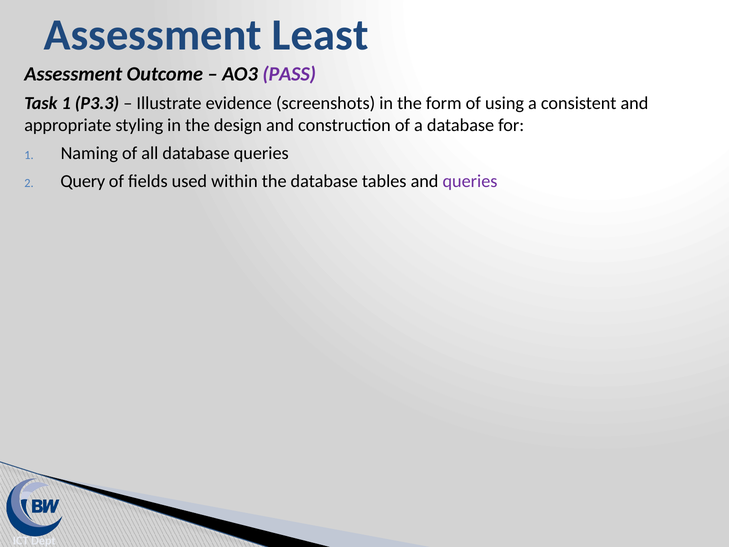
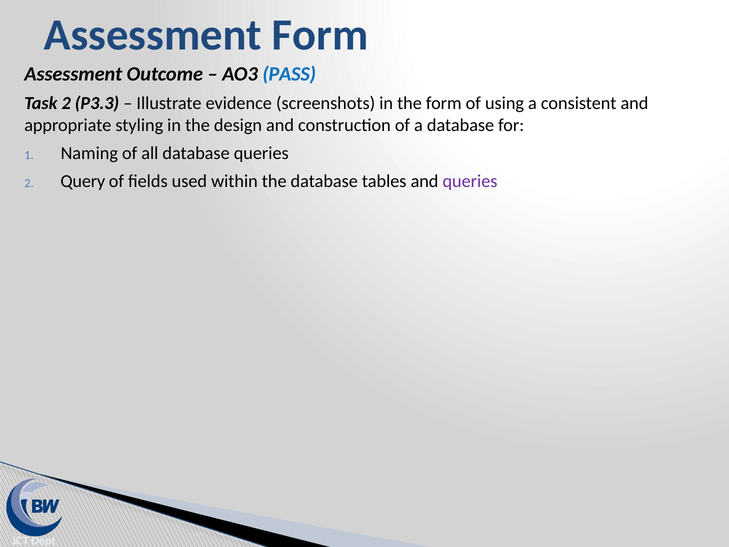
Assessment Least: Least -> Form (320, 35)
PASS colour: purple -> blue (289, 74)
Task 1: 1 -> 2 (66, 103)
